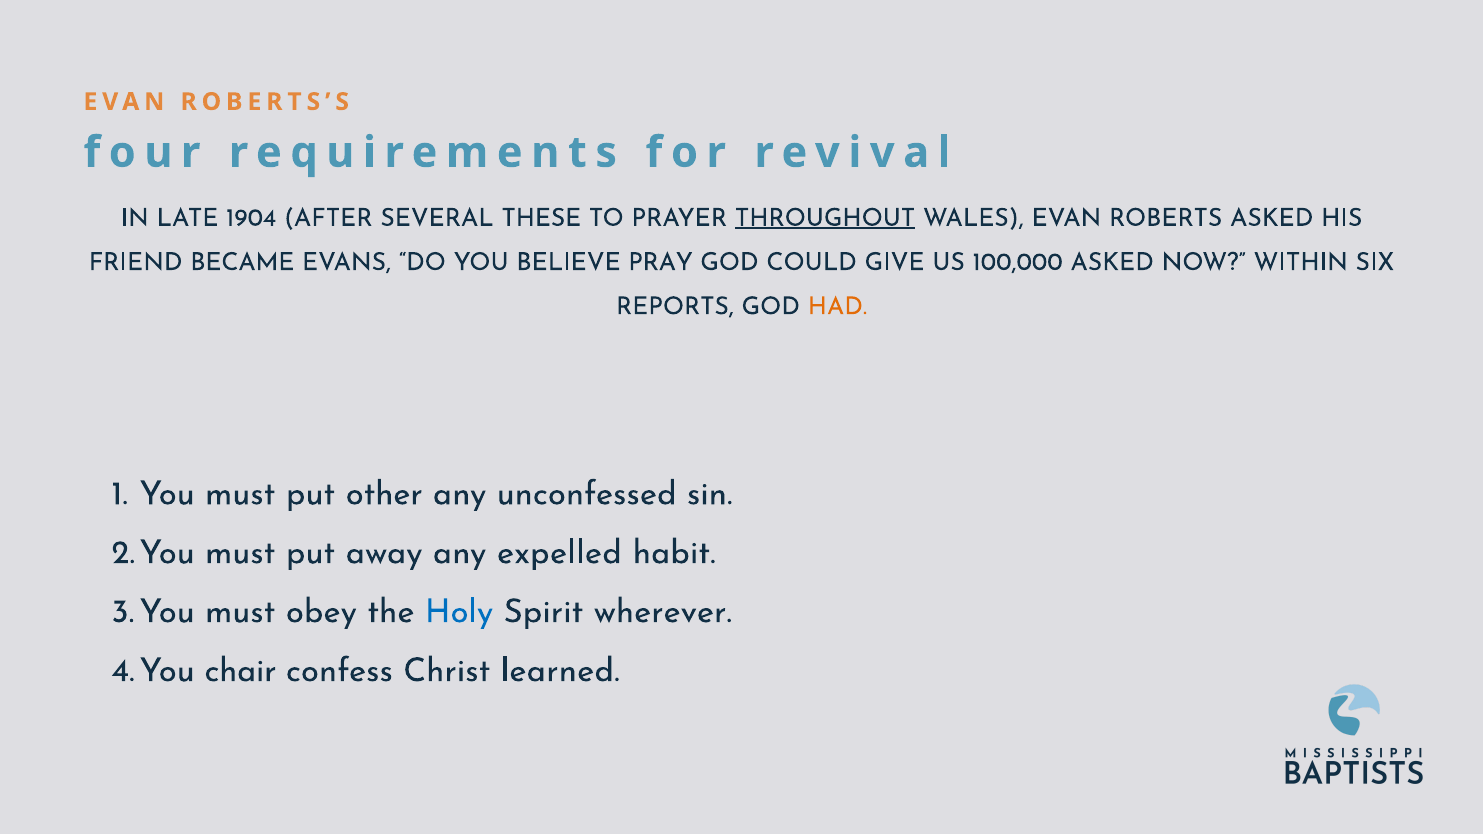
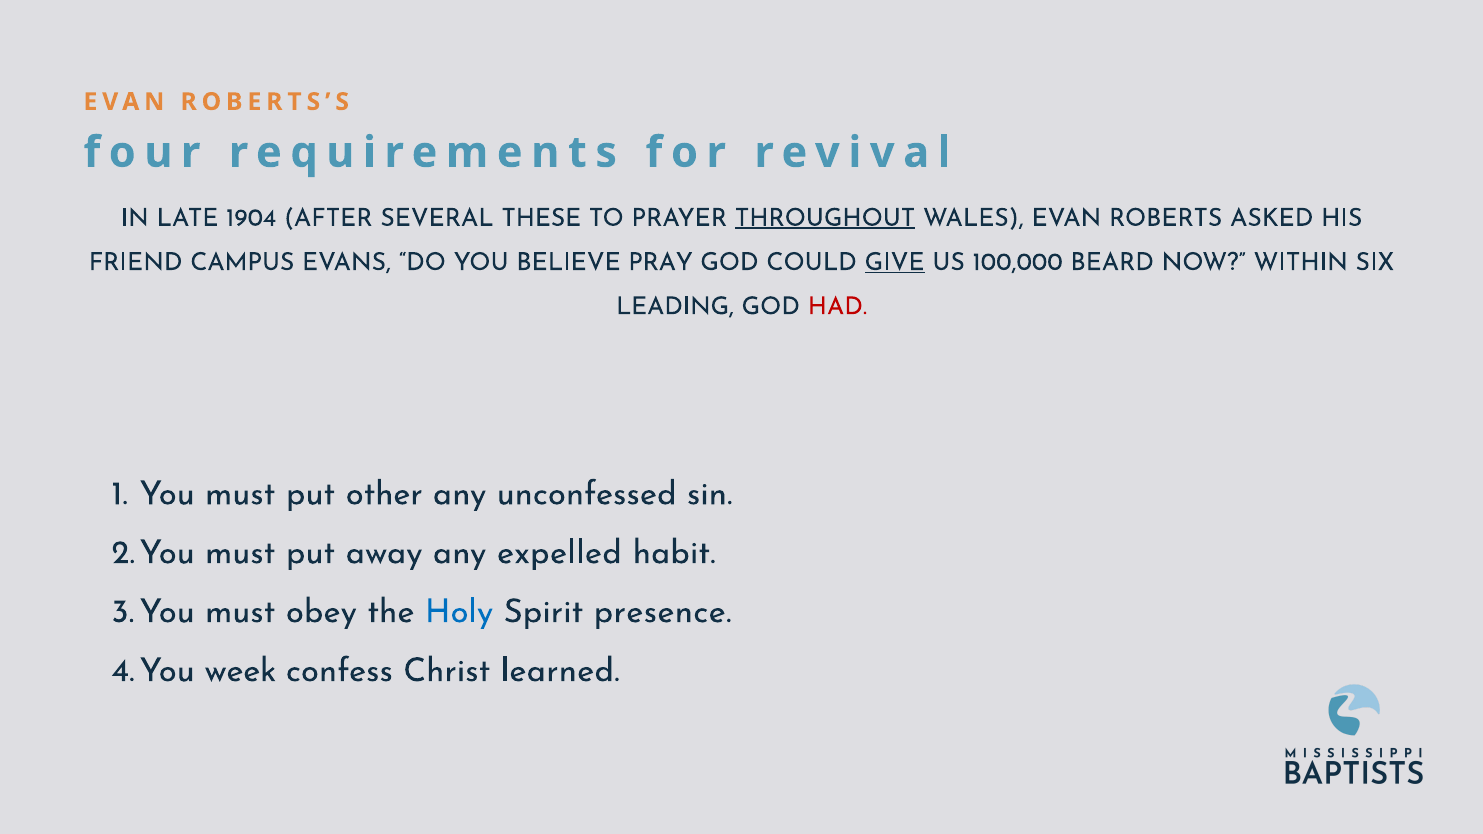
BECAME: BECAME -> CAMPUS (242, 262)
GIVE underline: none -> present (895, 262)
100,000 ASKED: ASKED -> BEARD (1112, 262)
REPORTS: REPORTS -> LEADING (675, 306)
HAD colour: orange -> red (837, 306)
wherever: wherever -> presence (663, 611)
chair: chair -> week (240, 670)
